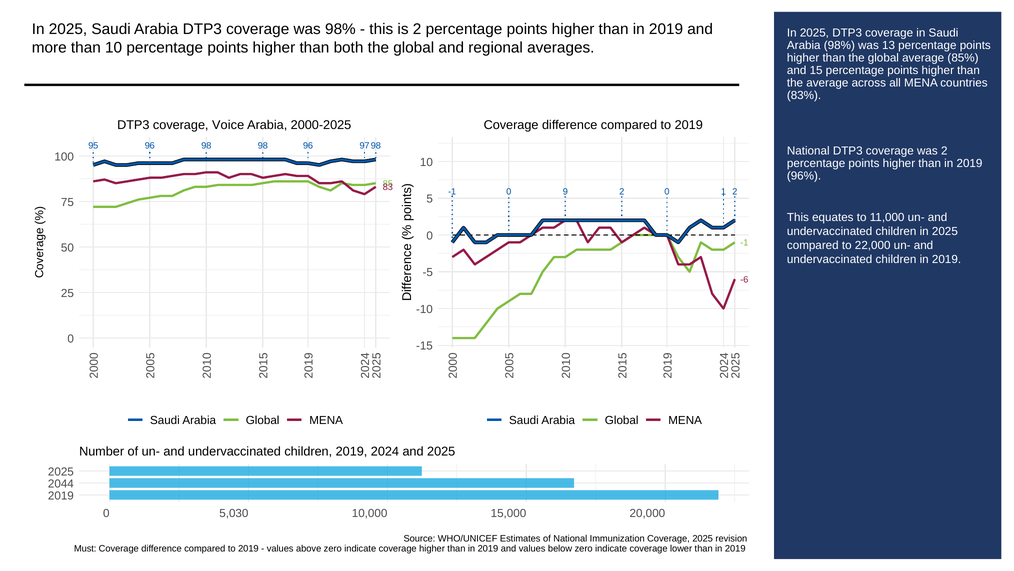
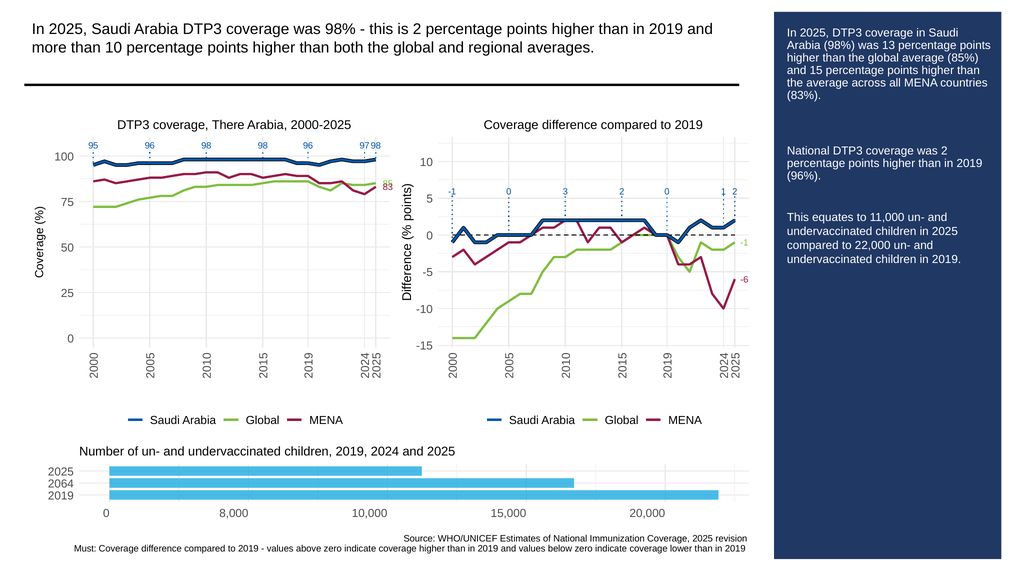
Voice: Voice -> There (228, 125)
0 9: 9 -> 3 (565, 191)
2044: 2044 -> 2064 (61, 483)
5,030: 5,030 -> 8,000 (234, 513)
